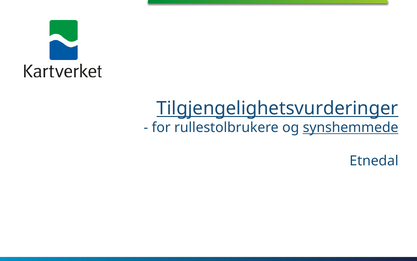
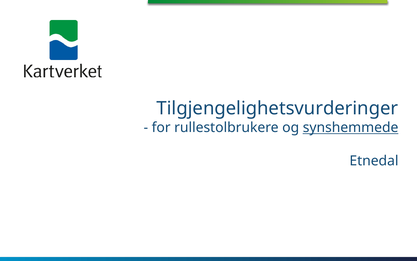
Tilgjengelighetsvurderinger underline: present -> none (277, 108)
